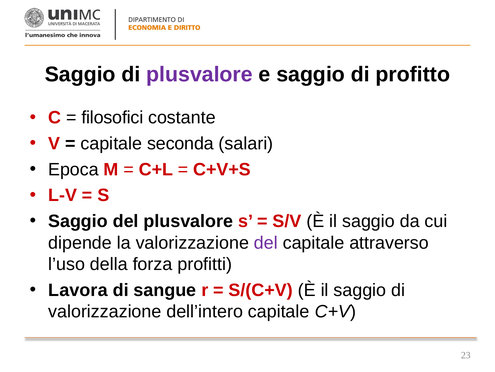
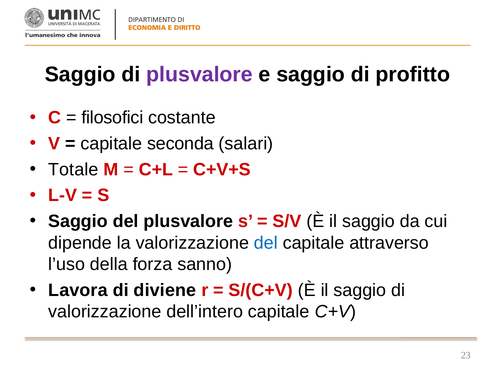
Epoca: Epoca -> Totale (73, 169)
del colour: purple -> blue (266, 242)
profitti: profitti -> sanno (205, 264)
sangue: sangue -> diviene (165, 290)
